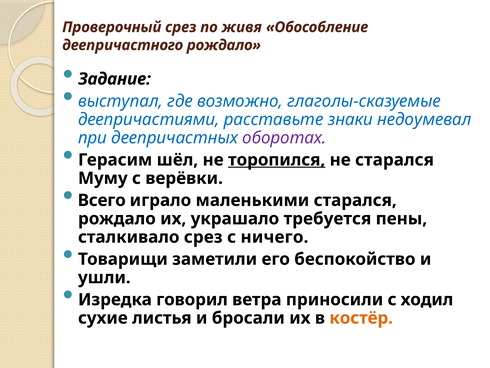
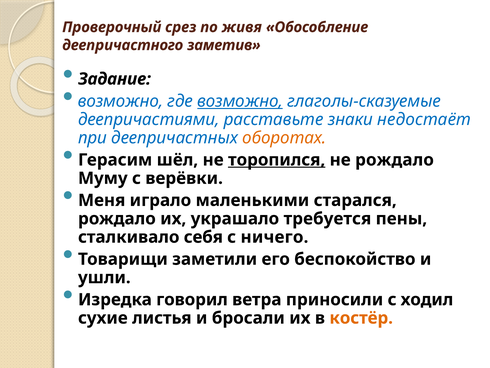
деепричастного рождало: рождало -> заметив (224, 45)
выступал: выступал -> возможно (121, 101)
возможно underline: none -> present (240, 101)
недоумевал: недоумевал -> недостаёт (424, 119)
оборотах colour: purple -> orange (284, 138)
не старался: старался -> рождало (394, 160)
Всего: Всего -> Меня (102, 200)
сталкивало срез: срез -> себя (203, 237)
